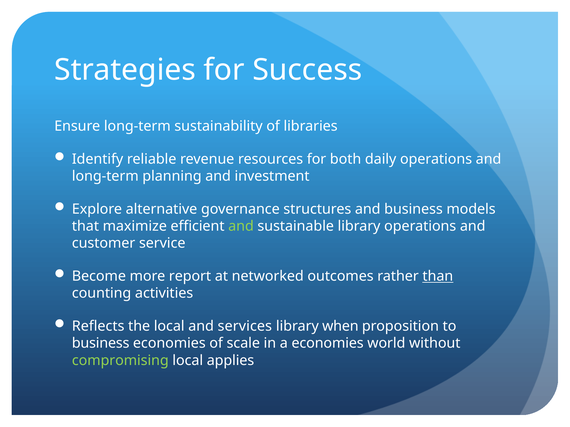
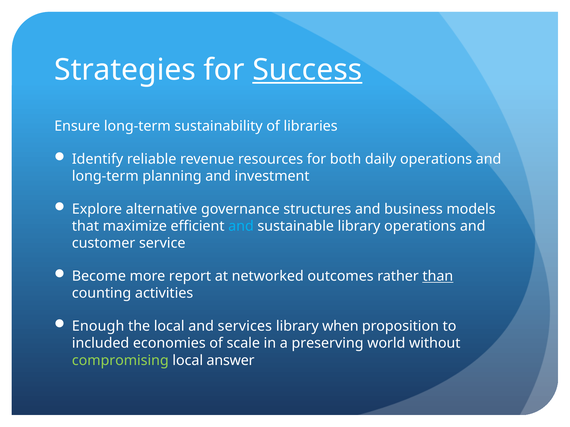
Success underline: none -> present (307, 70)
and colour: light green -> light blue (241, 226)
Reflects: Reflects -> Enough (98, 327)
business: business -> included (101, 344)
a economies: economies -> preserving (328, 344)
applies: applies -> answer (231, 361)
